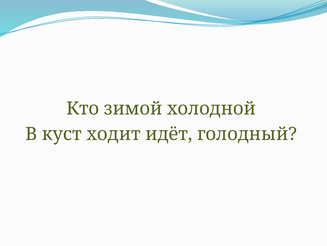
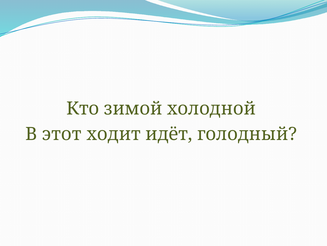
куст: куст -> этот (62, 134)
